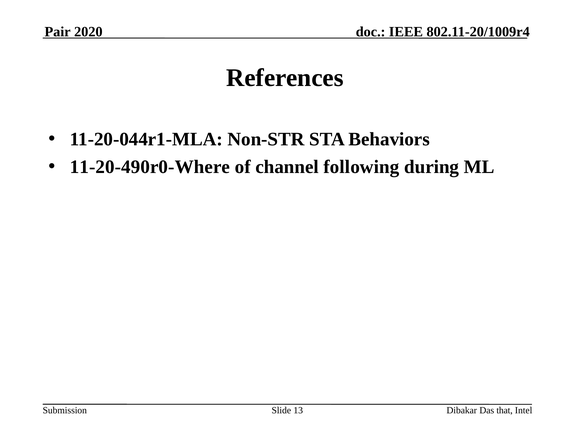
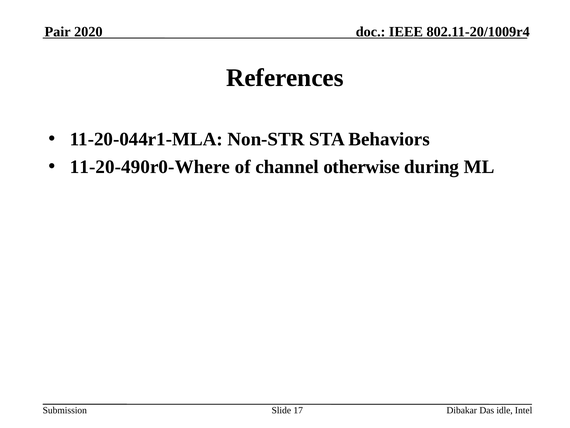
following: following -> otherwise (362, 167)
13: 13 -> 17 (298, 410)
that: that -> idle (505, 410)
